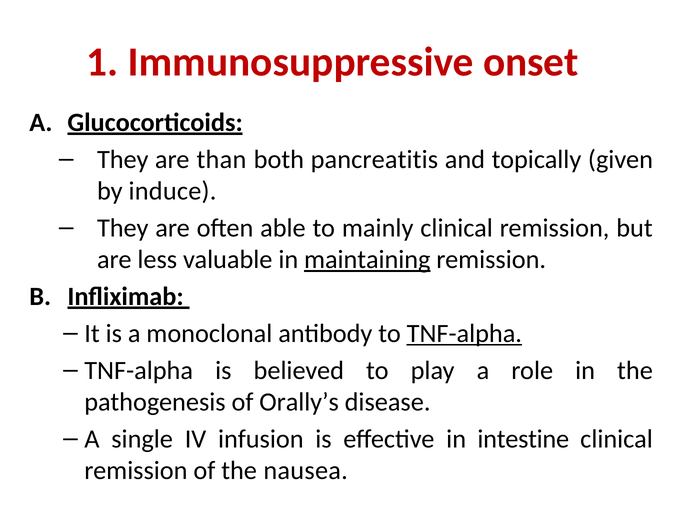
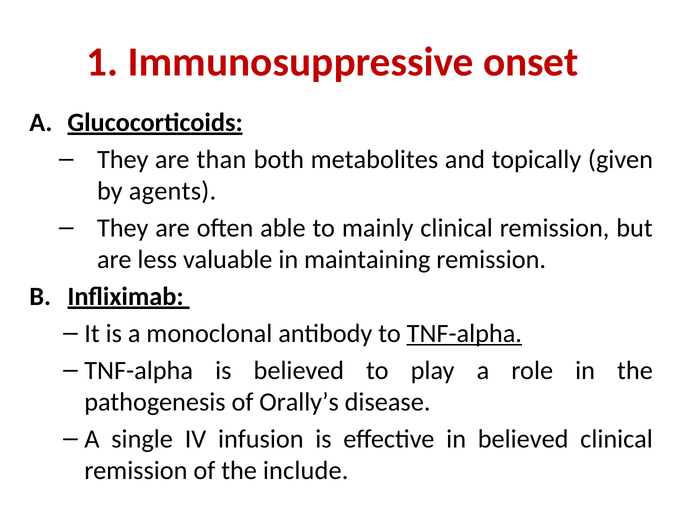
pancreatitis: pancreatitis -> metabolites (374, 159)
induce: induce -> agents (172, 191)
maintaining underline: present -> none (367, 260)
in intestine: intestine -> believed (523, 439)
nausea: nausea -> include (306, 470)
